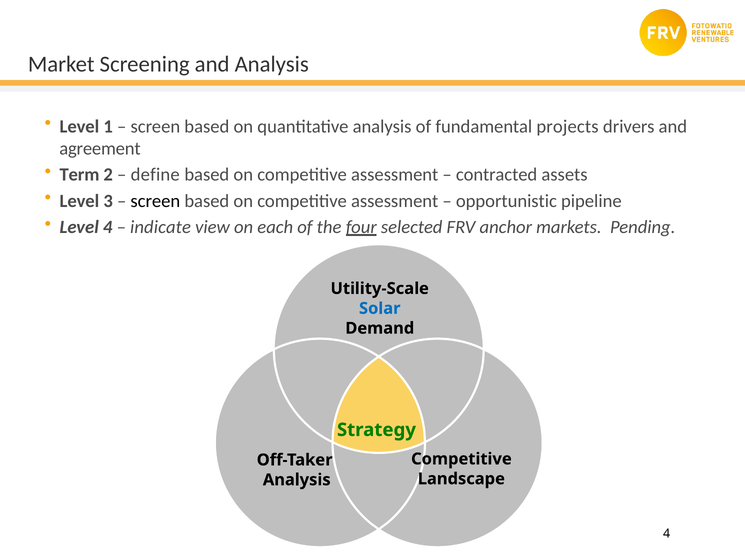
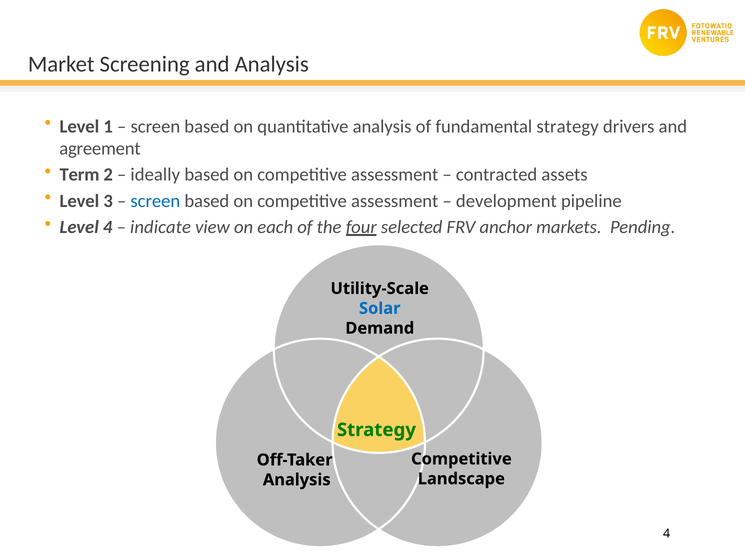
fundamental projects: projects -> strategy (568, 126)
define: define -> ideally (155, 175)
screen colour: black -> blue (155, 201)
opportunistic: opportunistic -> development (506, 201)
